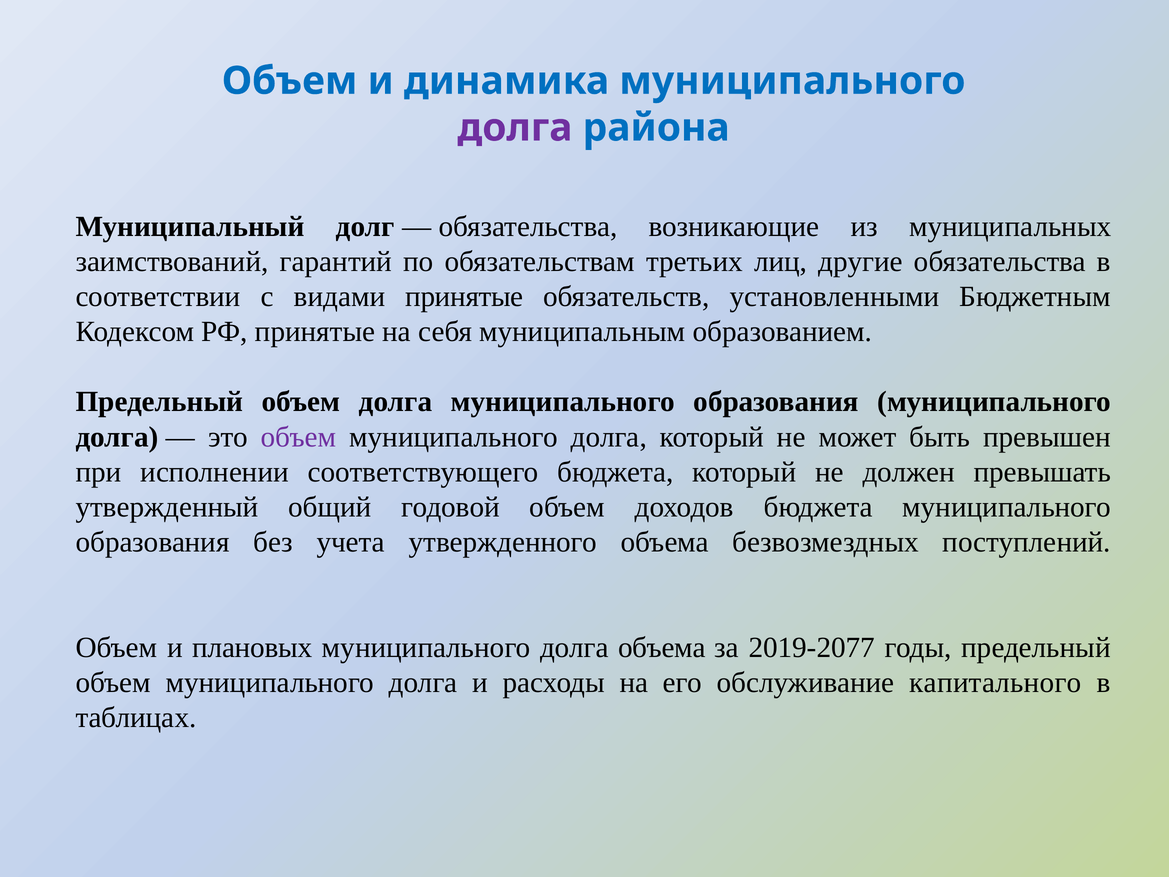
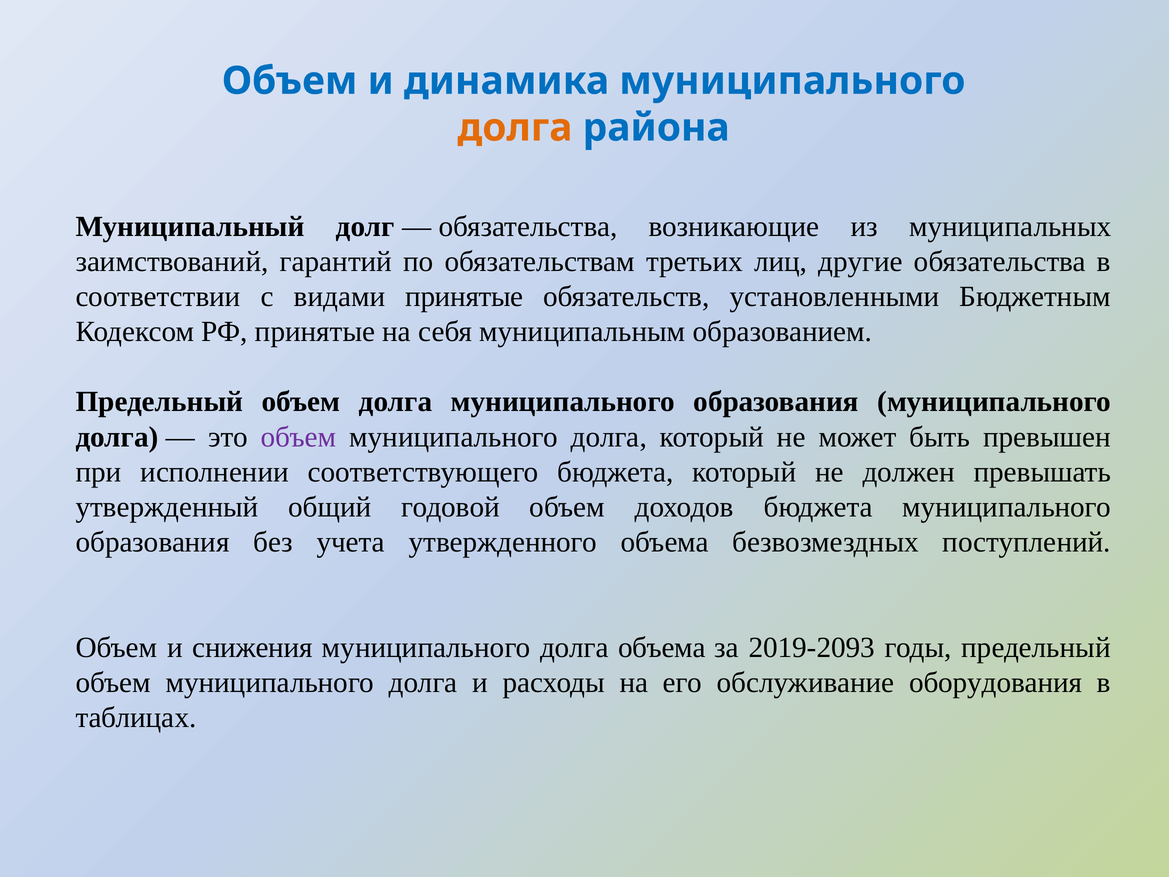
долга colour: purple -> orange (515, 128)
плановых: плановых -> снижения (252, 647)
2019-2077: 2019-2077 -> 2019-2093 (812, 647)
капитального: капитального -> оборудования (996, 682)
